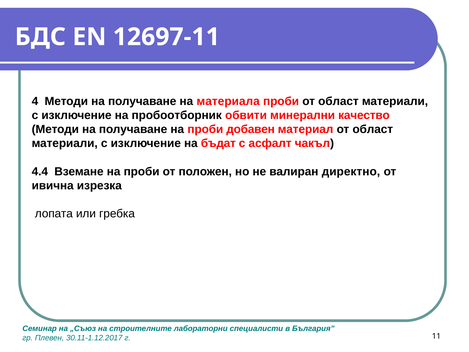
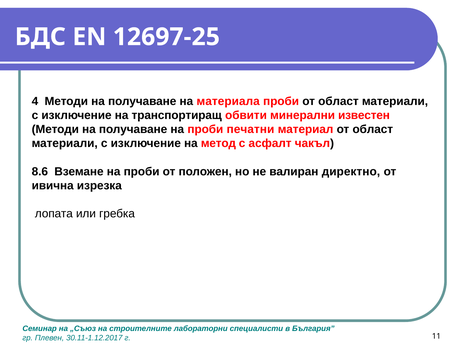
12697-11: 12697-11 -> 12697-25 (166, 37)
пробоотборник: пробоотборник -> транспортиращ (177, 115)
качество: качество -> известен (364, 115)
добавен: добавен -> печатни (250, 129)
бъдат: бъдат -> метод (218, 143)
4.4: 4.4 -> 8.6 (40, 171)
